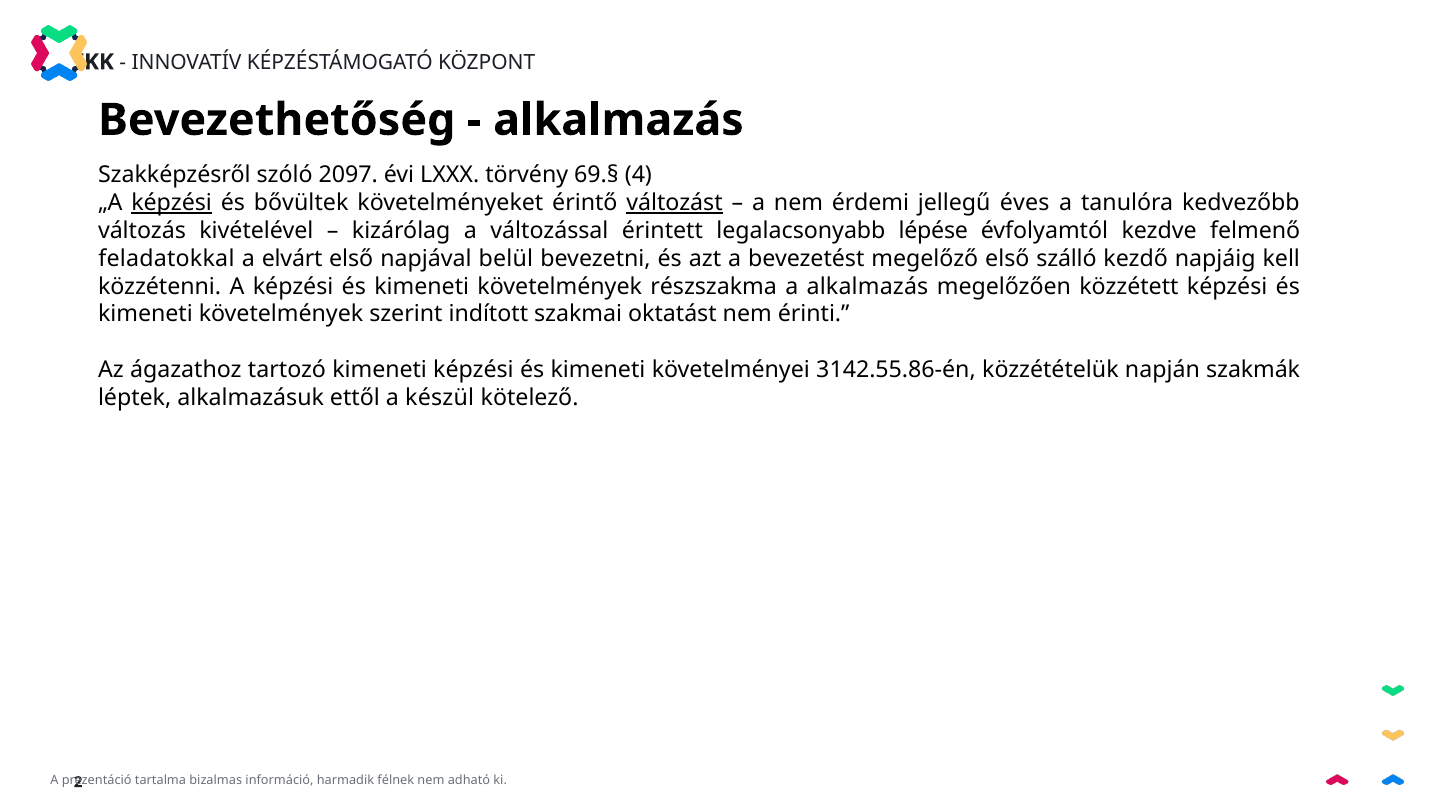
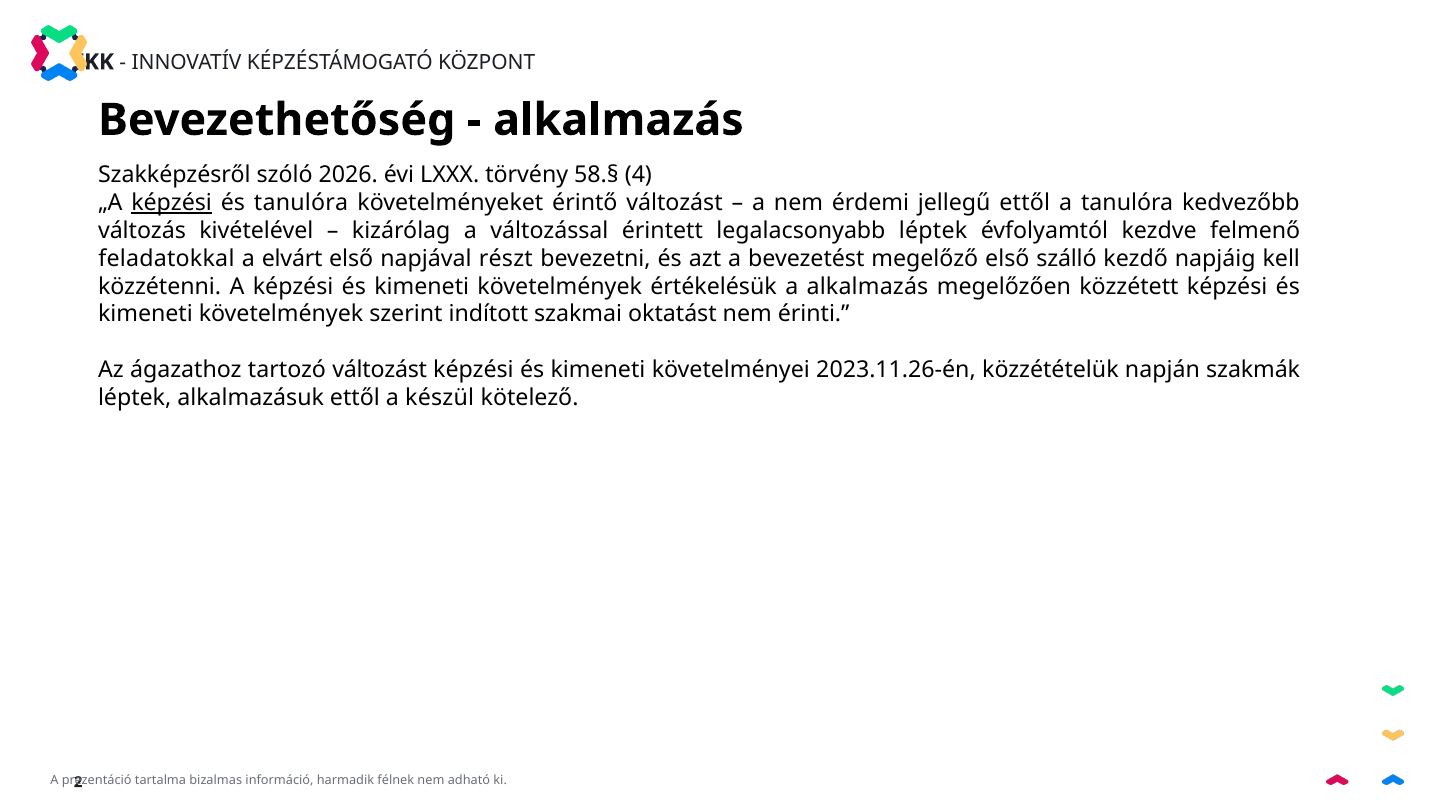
2097: 2097 -> 2026 (348, 175)
69.§: 69.§ -> 58.§ (596, 175)
és bővültek: bővültek -> tanulóra (301, 203)
változást underline: present -> none (675, 203)
jellegű éves: éves -> ettől (1025, 203)
legalacsonyabb lépése: lépése -> léptek (933, 231)
belül: belül -> részt (506, 259)
részszakma: részszakma -> értékelésük (714, 287)
tartozó kimeneti: kimeneti -> változást (380, 370)
3142.55.86-én: 3142.55.86-én -> 2023.11.26-én (896, 370)
